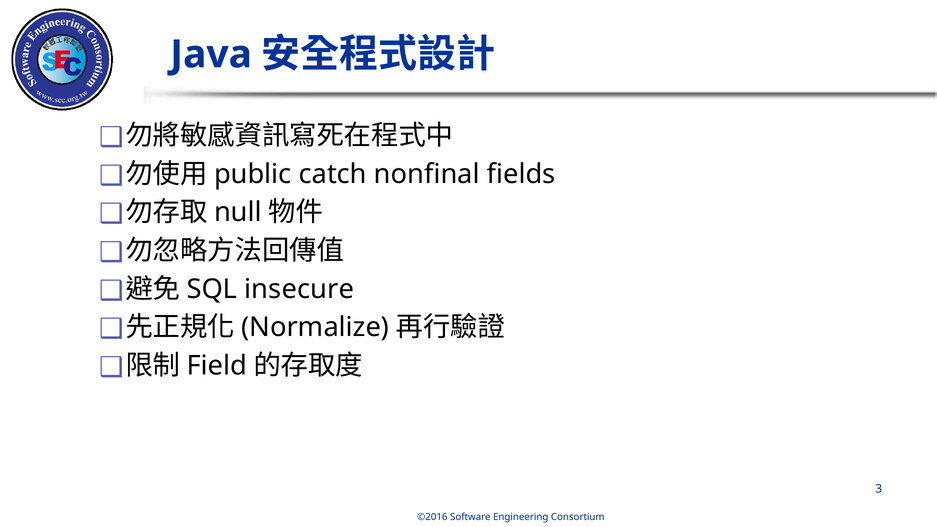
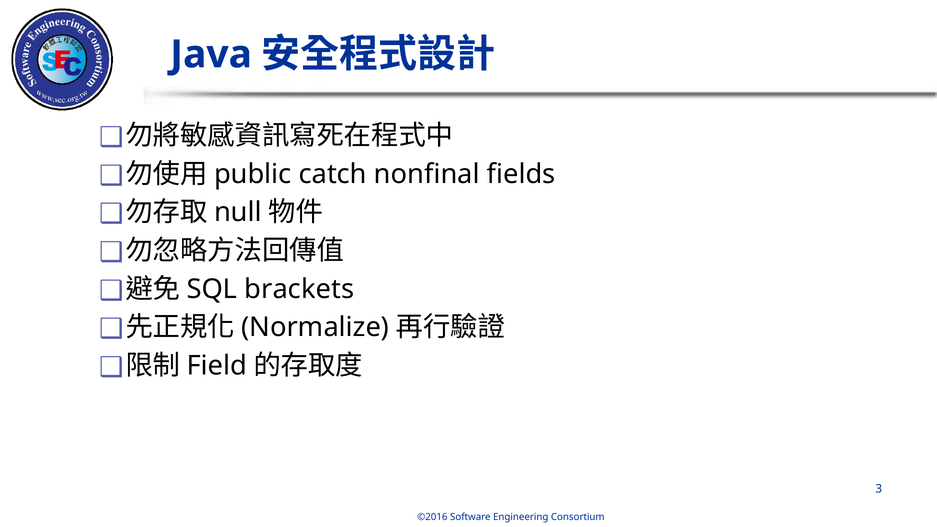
insecure: insecure -> brackets (299, 289)
